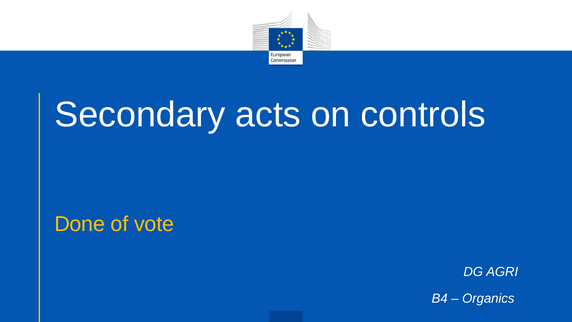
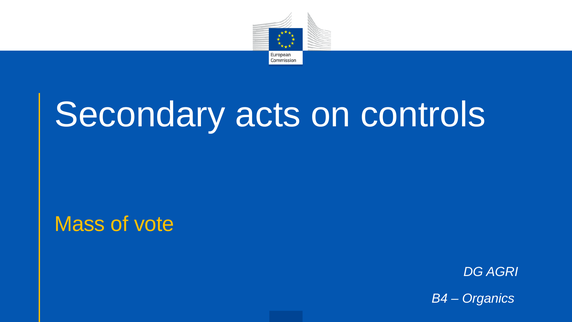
Done: Done -> Mass (80, 224)
